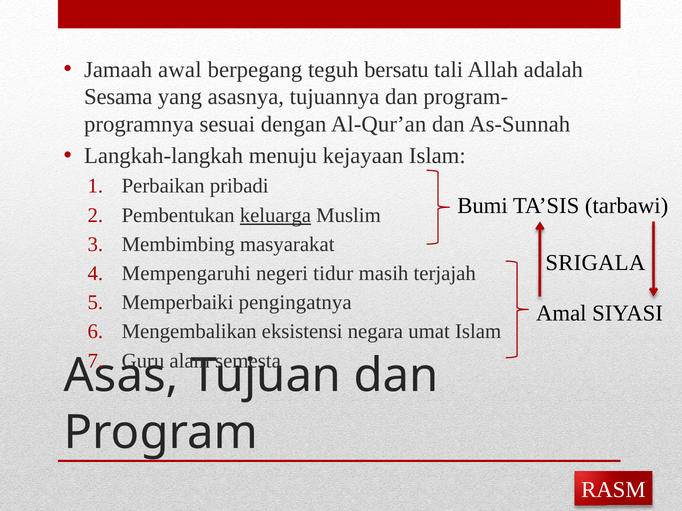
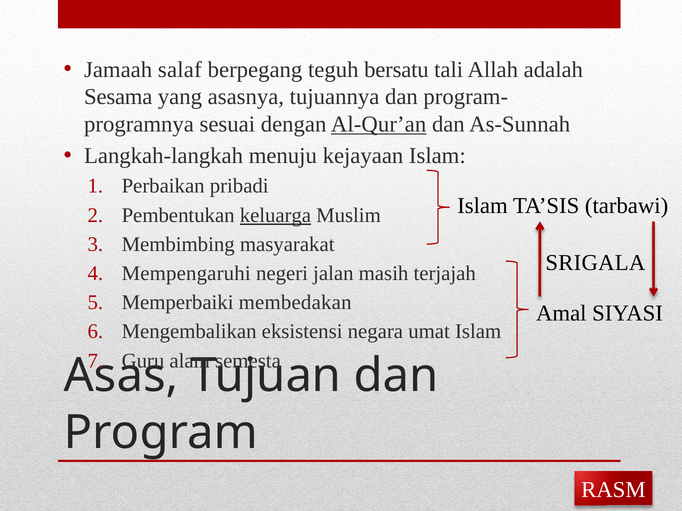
awal: awal -> salaf (180, 70)
Al-Qur’an underline: none -> present (379, 124)
Bumi: Bumi -> Islam (482, 206)
tidur: tidur -> jalan (333, 274)
pengingatnya: pengingatnya -> membedakan (295, 303)
